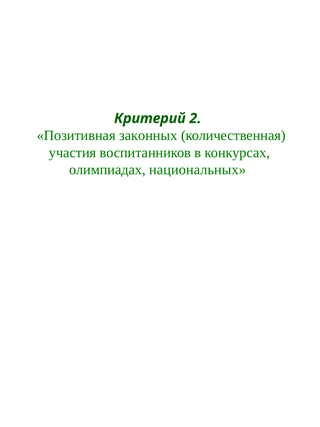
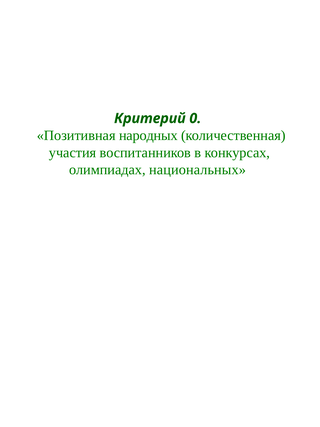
2: 2 -> 0 (195, 118)
законных: законных -> народных (148, 135)
